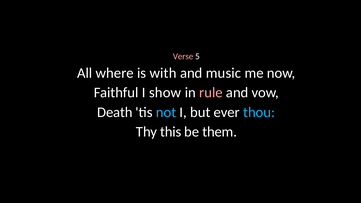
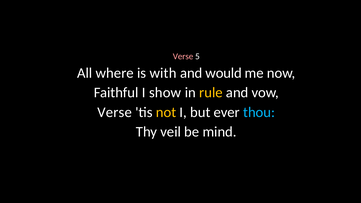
music: music -> would (224, 73)
rule colour: pink -> yellow (211, 93)
Death: Death -> Verse (115, 112)
not colour: light blue -> yellow (166, 112)
this: this -> veil (171, 132)
them: them -> mind (220, 132)
